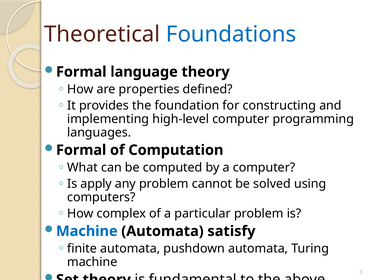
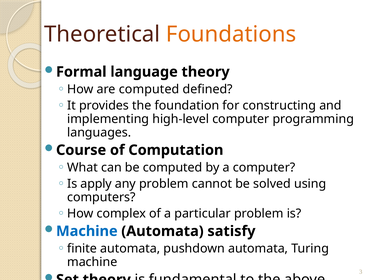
Foundations colour: blue -> orange (231, 34)
are properties: properties -> computed (149, 89)
Formal: Formal -> Course (81, 150)
